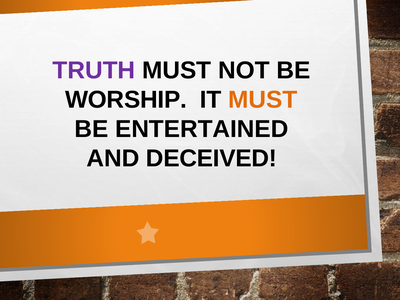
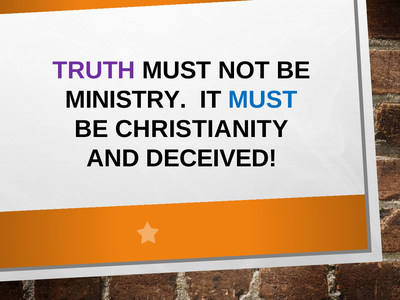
WORSHIP: WORSHIP -> MINISTRY (126, 100)
MUST colour: orange -> blue (263, 100)
ENTERTAINED: ENTERTAINED -> CHRISTIANITY (202, 129)
